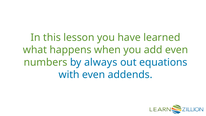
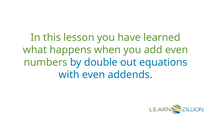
always: always -> double (101, 62)
